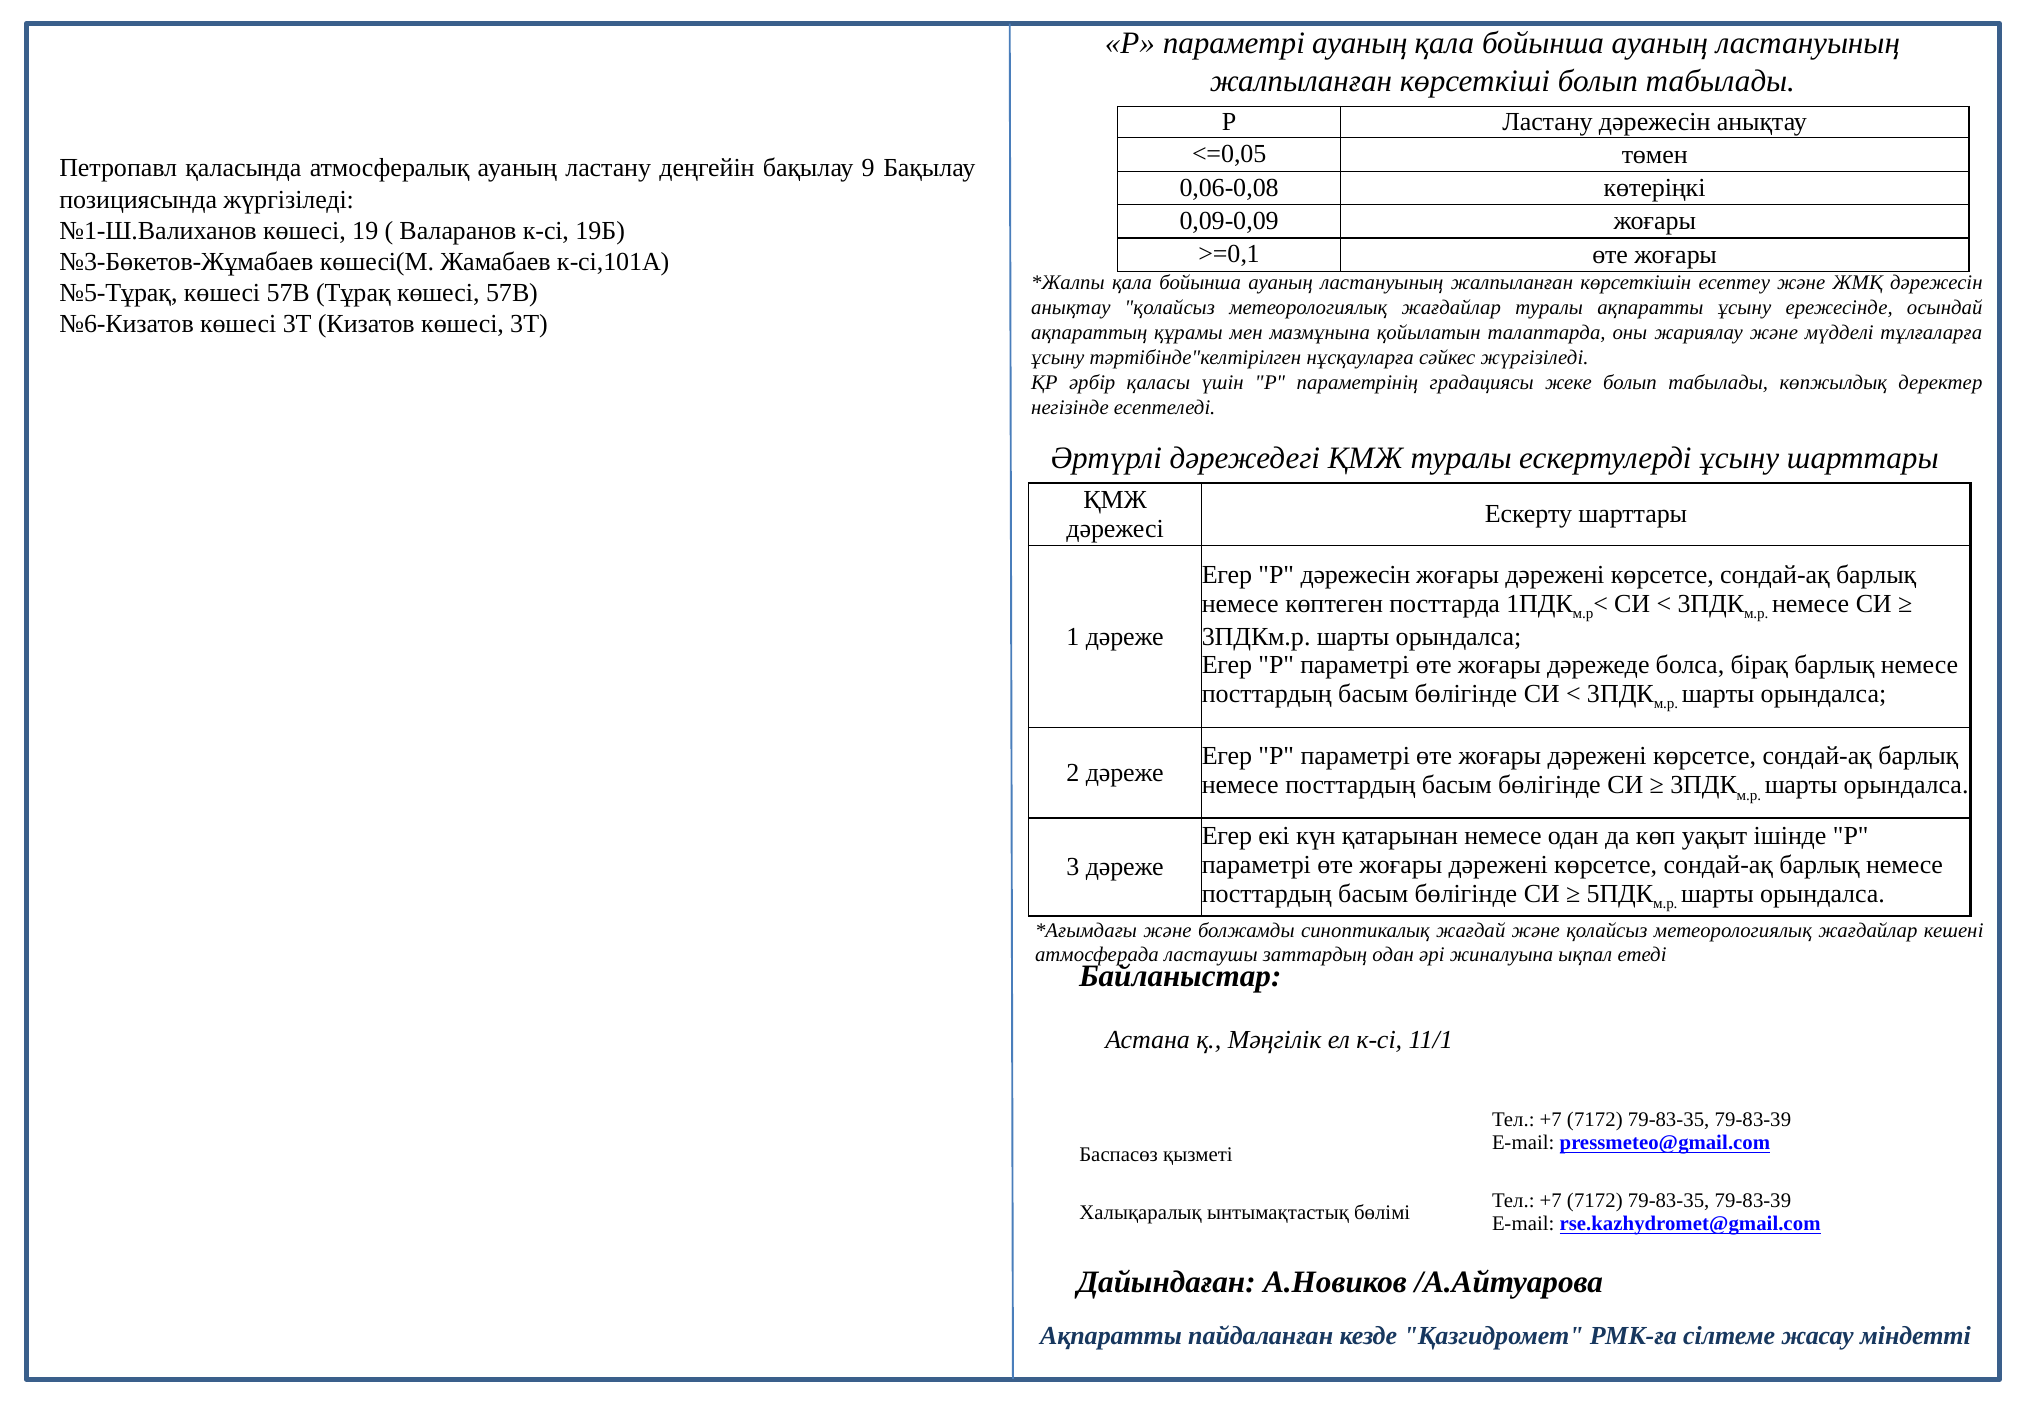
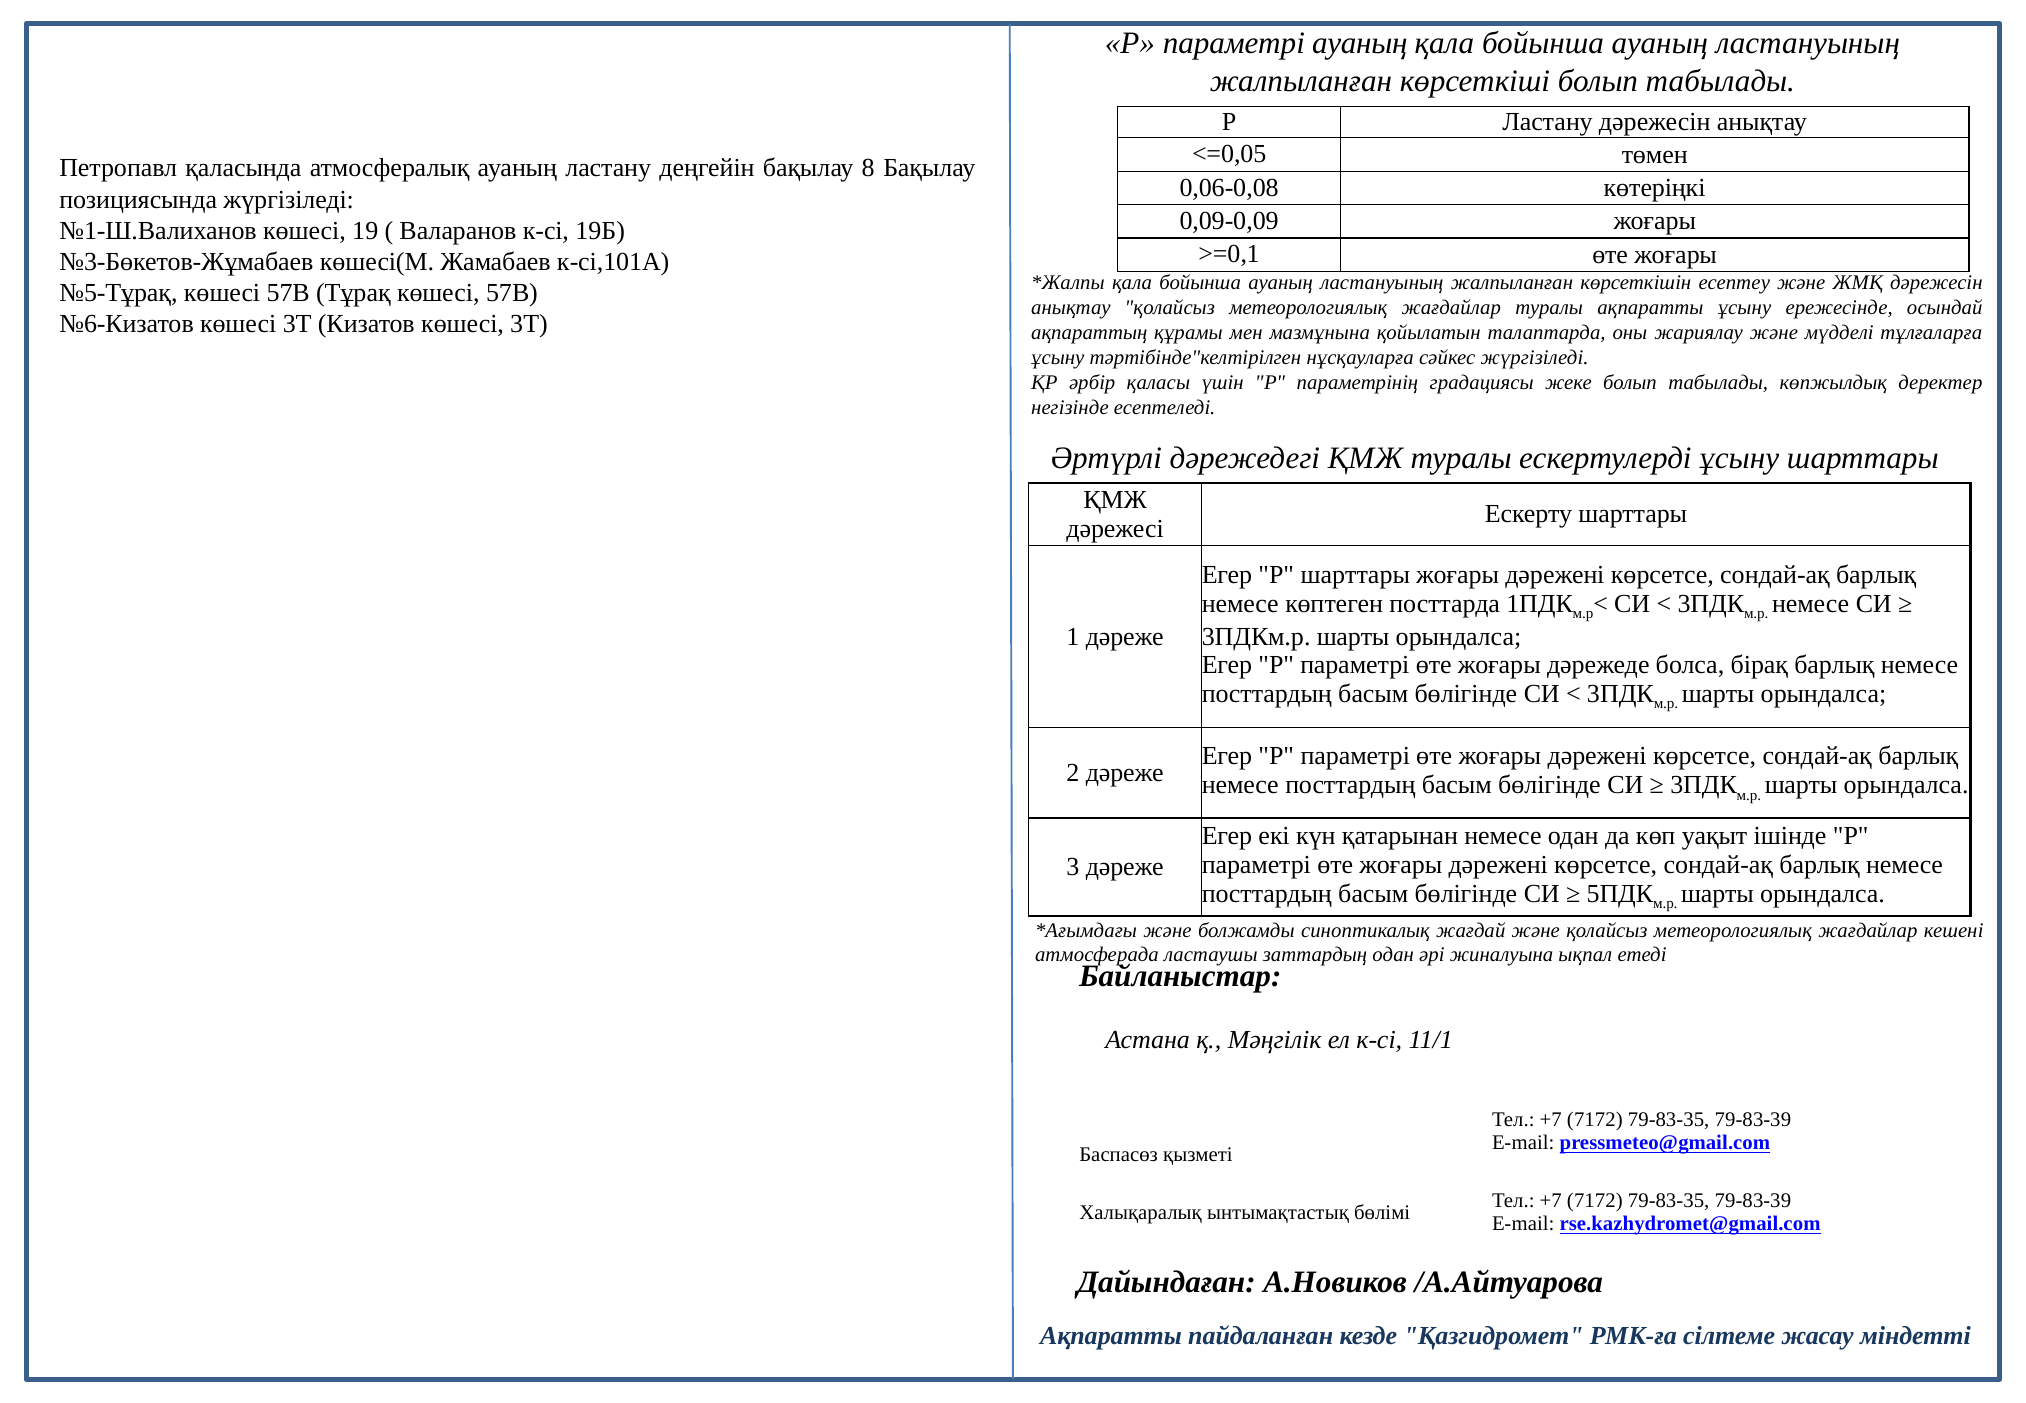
9: 9 -> 8 (868, 168)
Р дәрежесін: дәрежесін -> шарттары (1355, 575)
